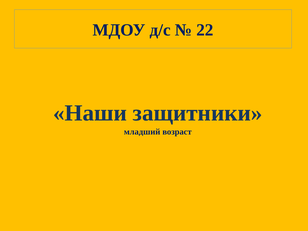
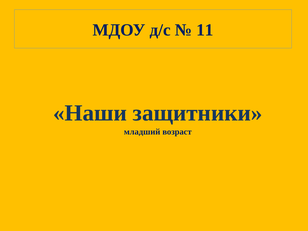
22: 22 -> 11 (205, 30)
